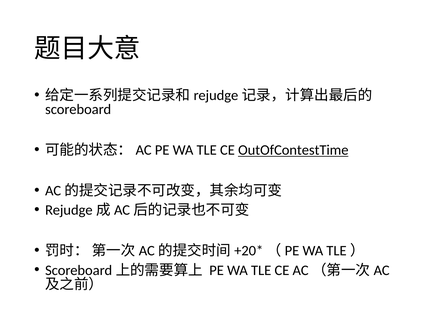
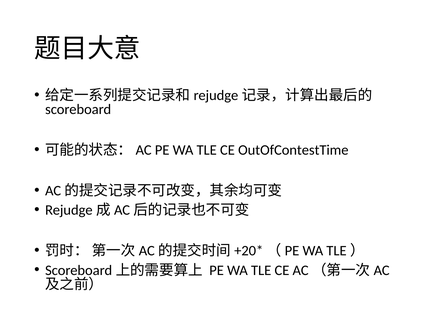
OutOfContestTime underline: present -> none (293, 150)
